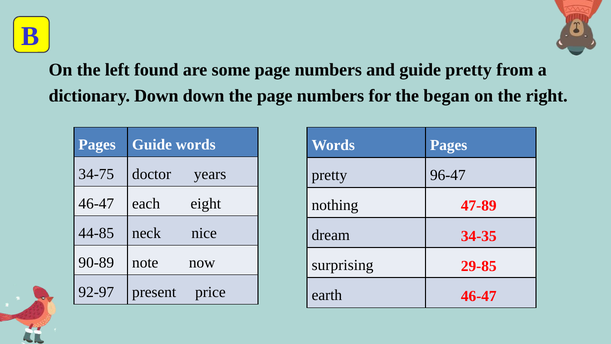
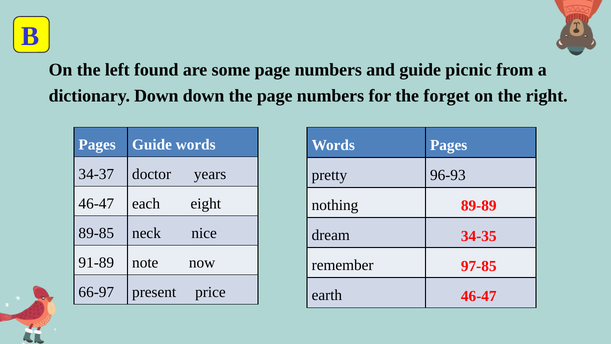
guide pretty: pretty -> picnic (469, 70)
began: began -> forget (447, 96)
34-75: 34-75 -> 34-37 (96, 174)
96-47: 96-47 -> 96-93 (448, 175)
47-89: 47-89 -> 89-89 (479, 206)
44-85: 44-85 -> 89-85 (96, 233)
90-89: 90-89 -> 91-89 (96, 262)
surprising: surprising -> remember (343, 265)
29-85: 29-85 -> 97-85 (479, 266)
92-97: 92-97 -> 66-97 (96, 292)
